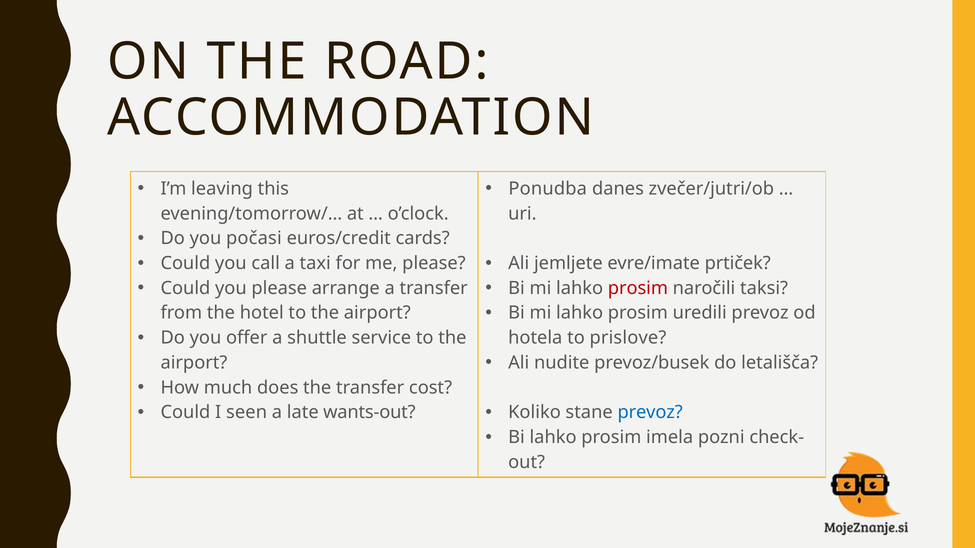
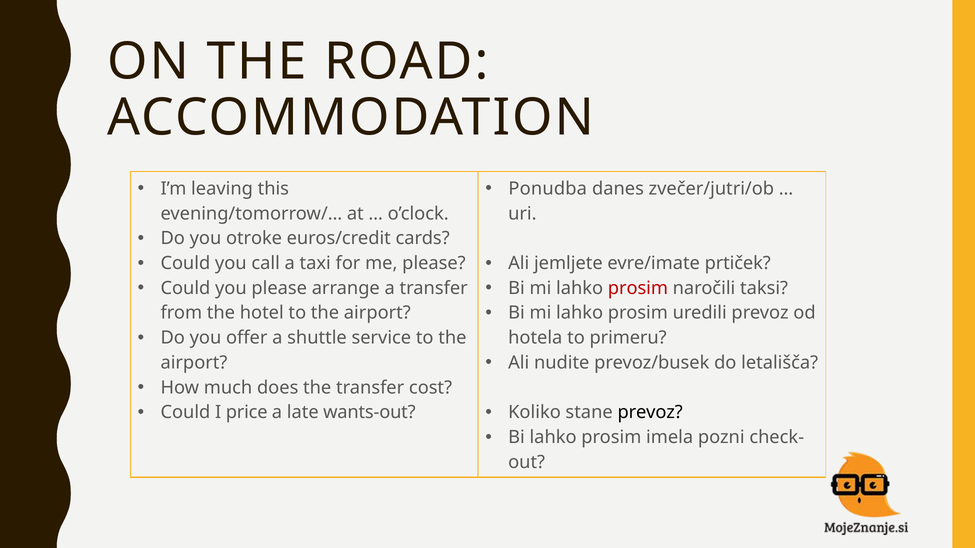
počasi: počasi -> otroke (254, 239)
prislove: prislove -> primeru (628, 338)
seen: seen -> price (247, 413)
prevoz colour: blue -> black (650, 413)
